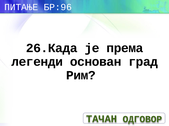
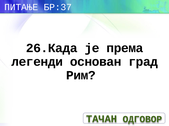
БР:96: БР:96 -> БР:37 (58, 7)
